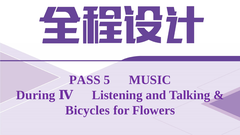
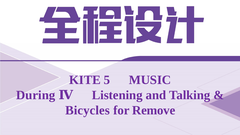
PASS: PASS -> KITE (85, 80)
Flowers: Flowers -> Remove (154, 110)
